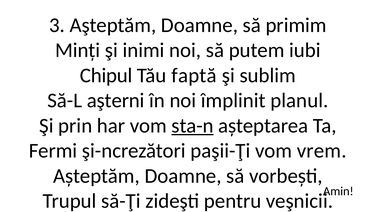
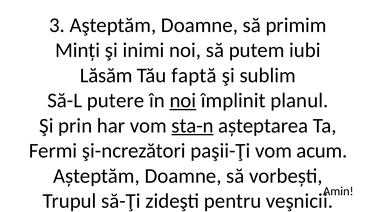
Chipul: Chipul -> Lăsăm (106, 75)
aşterni: aşterni -> putere (116, 100)
noi underline: none -> present (183, 100)
vrem: vrem -> acum (322, 150)
